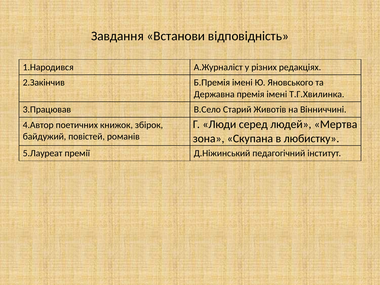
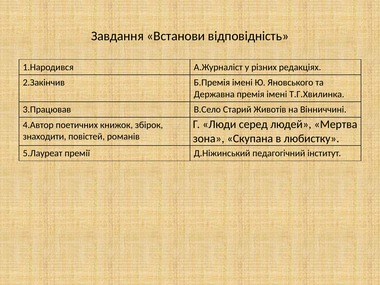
байдужий: байдужий -> знаходити (45, 137)
